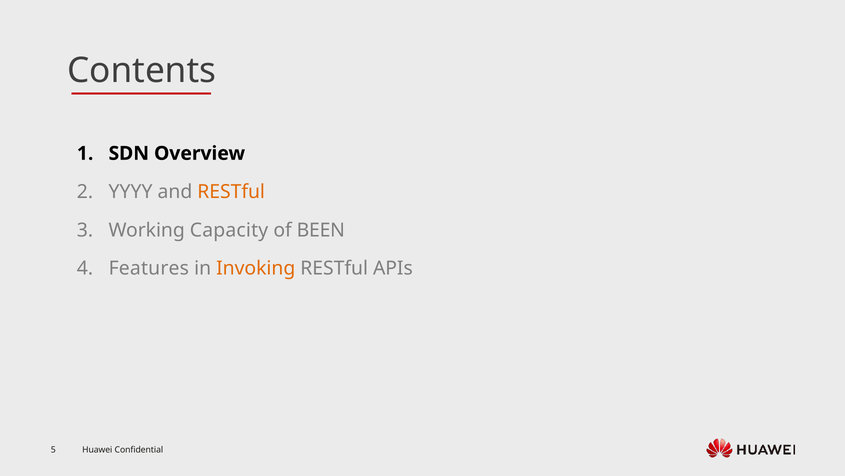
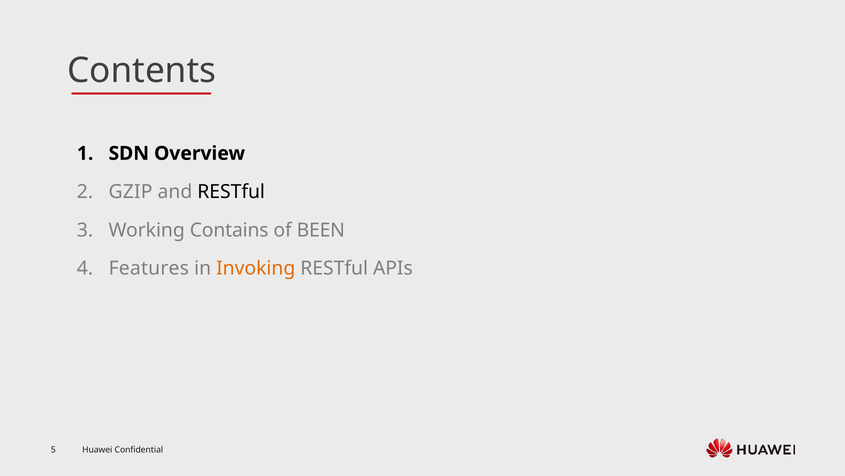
YYYY: YYYY -> GZIP (131, 192)
RESTful colour: orange -> black (231, 192)
Capacity: Capacity -> Contains (229, 230)
